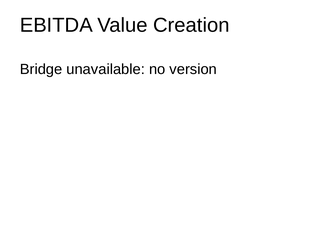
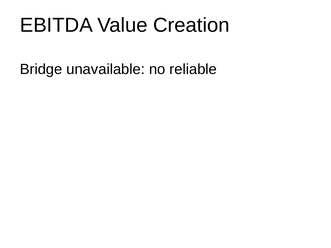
version: version -> reliable (193, 69)
